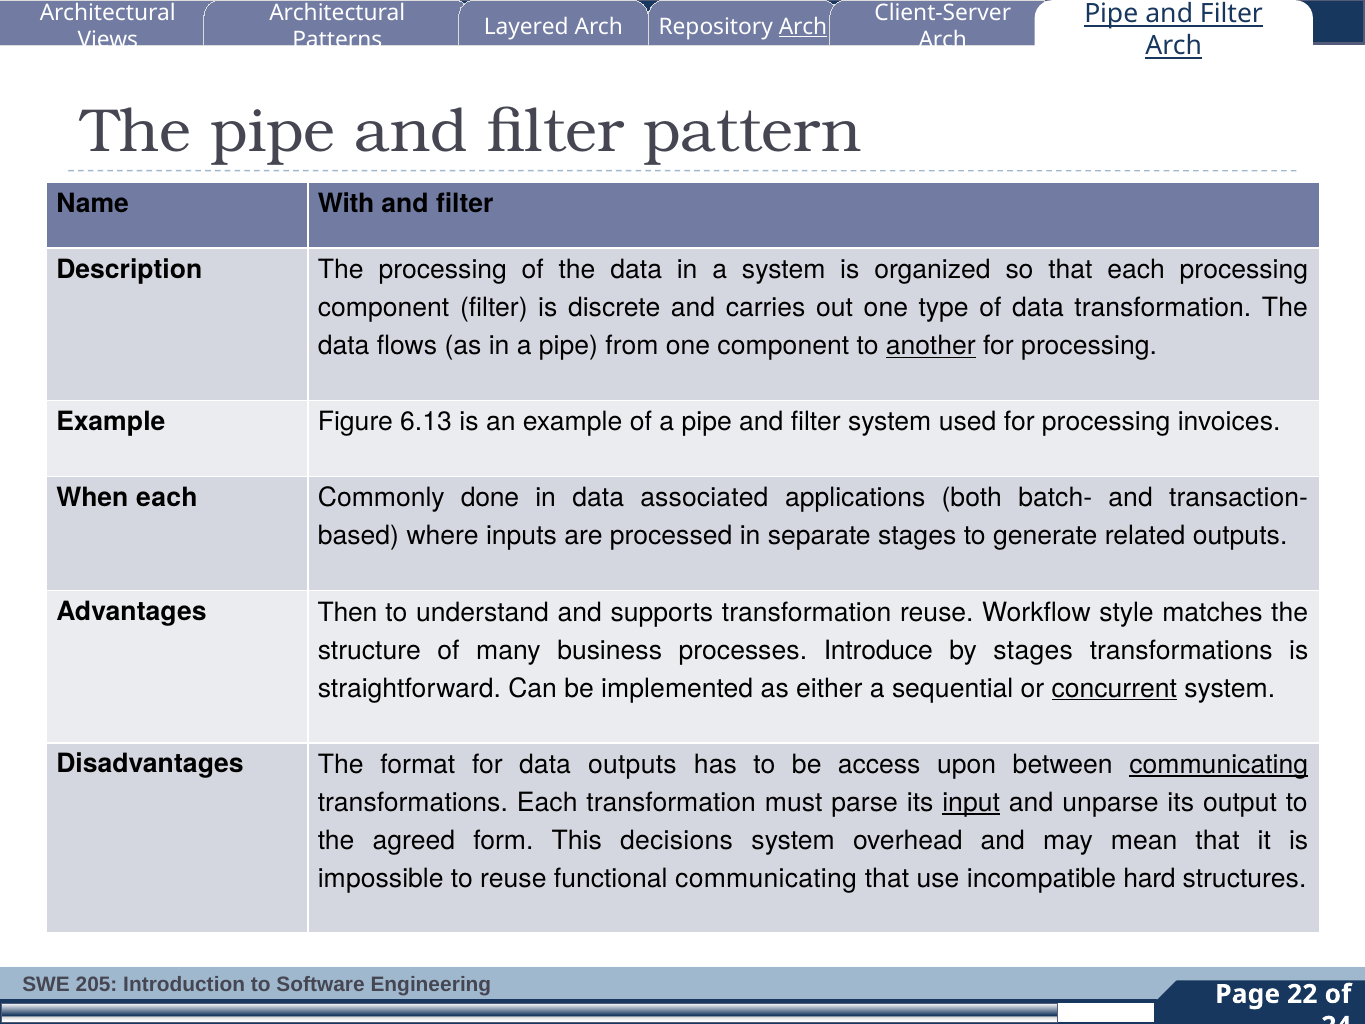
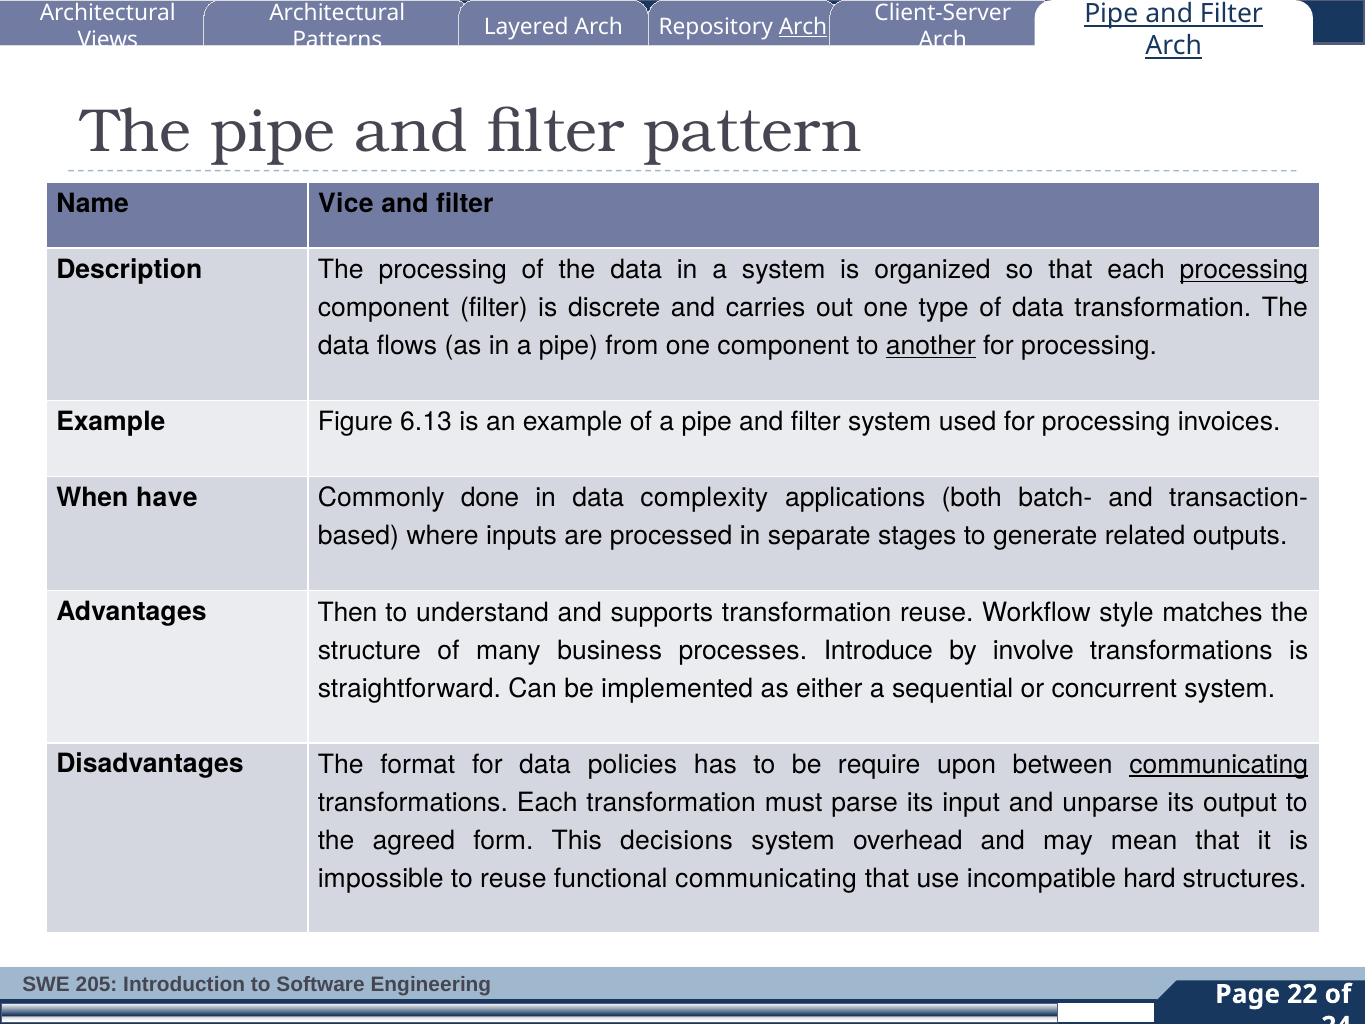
With: With -> Vice (346, 203)
processing underline: none -> present (1244, 270)
When each: each -> have (167, 498)
associated: associated -> complexity (704, 498)
by stages: stages -> involve (1033, 650)
concurrent underline: present -> none (1114, 688)
data outputs: outputs -> policies (632, 764)
access: access -> require (879, 764)
input underline: present -> none (971, 802)
